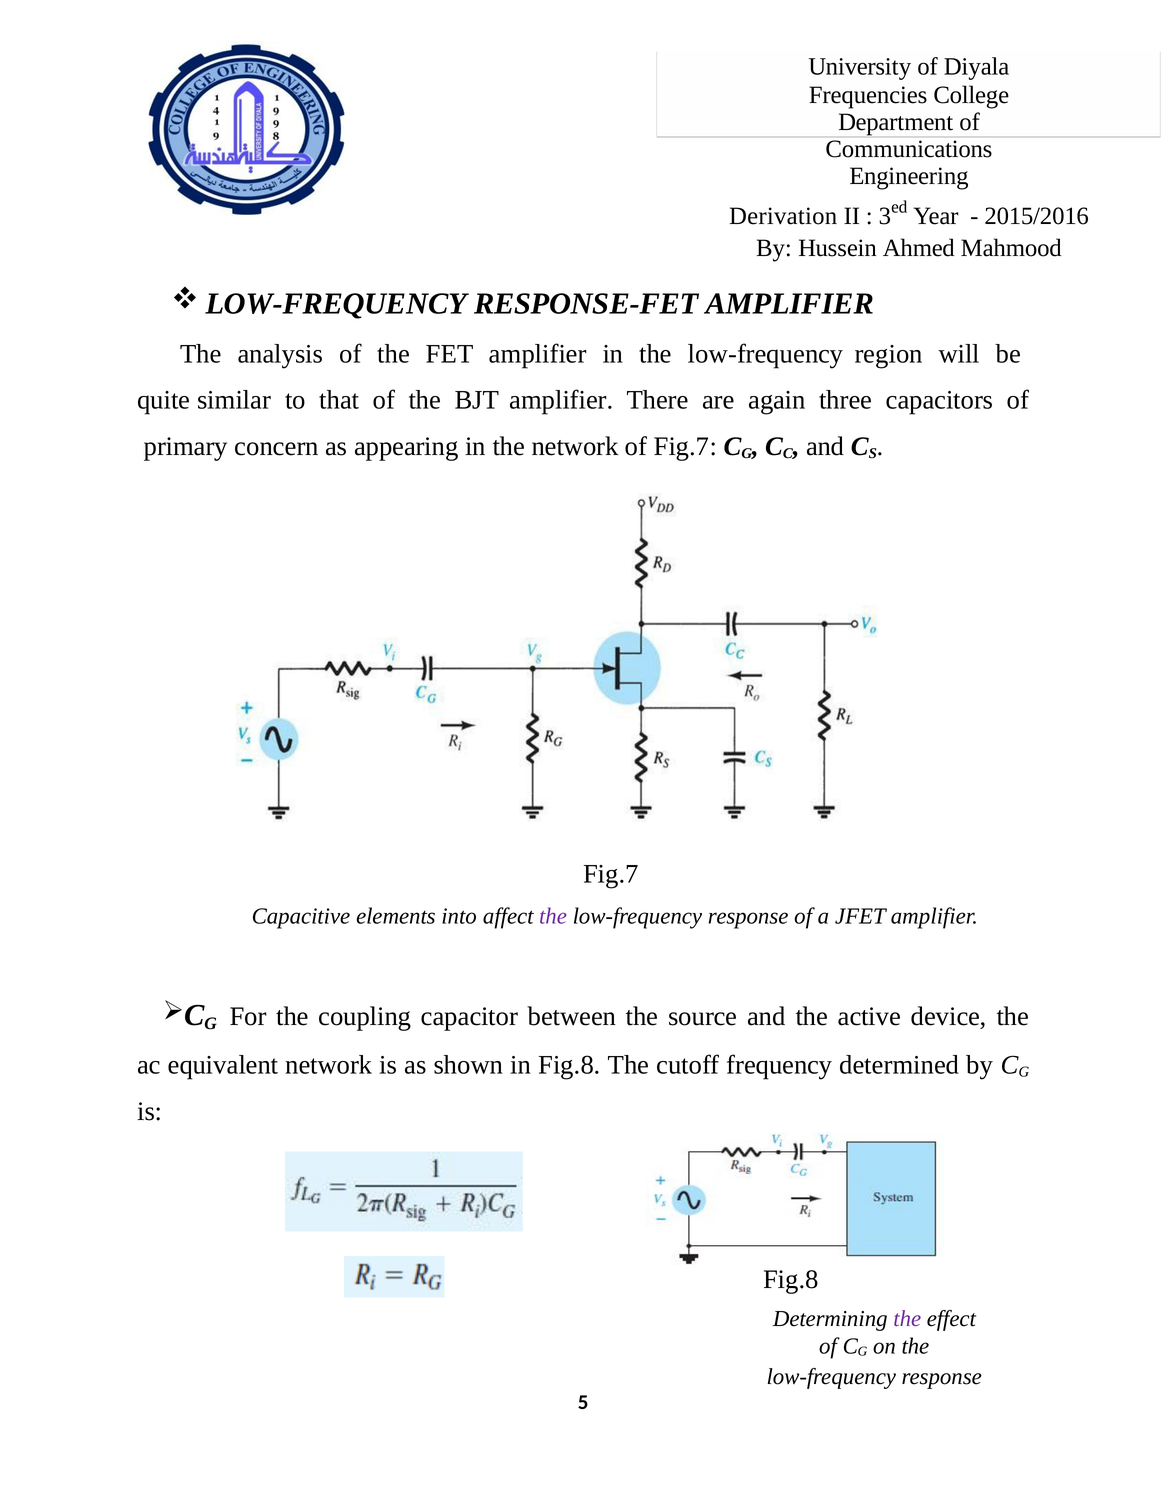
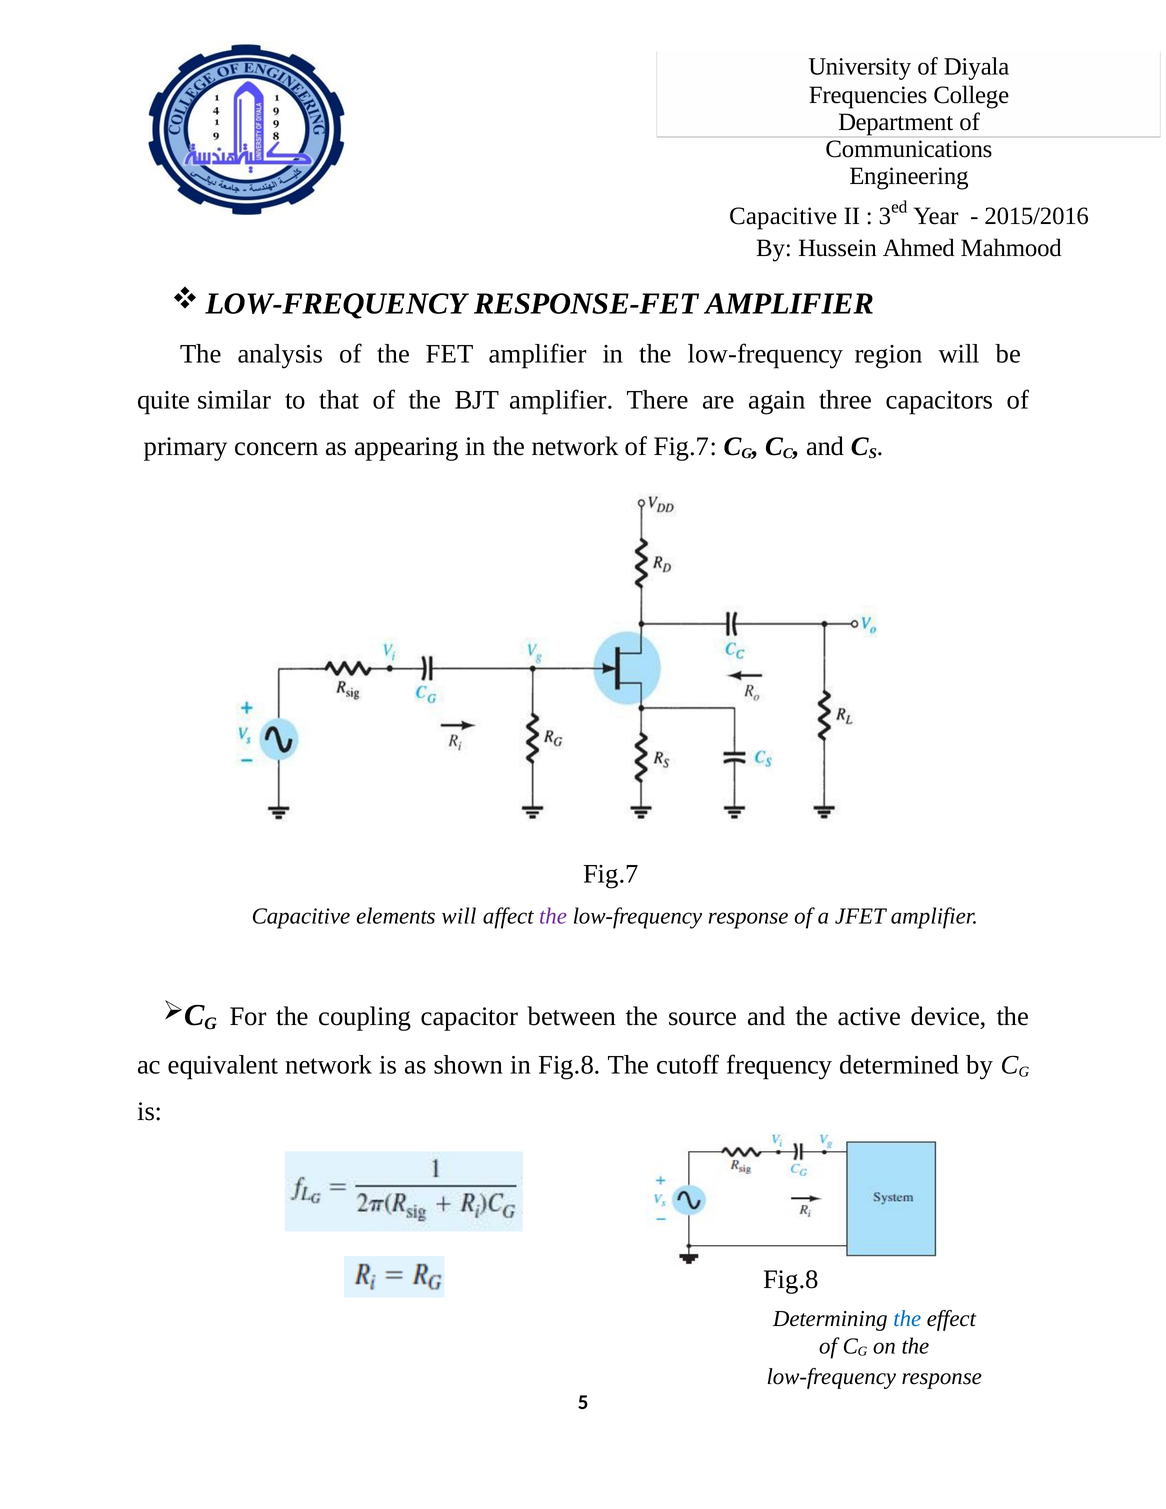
Derivation: Derivation -> Capacitive (783, 216)
elements into: into -> will (459, 916)
the colour: purple -> blue (907, 1319)
